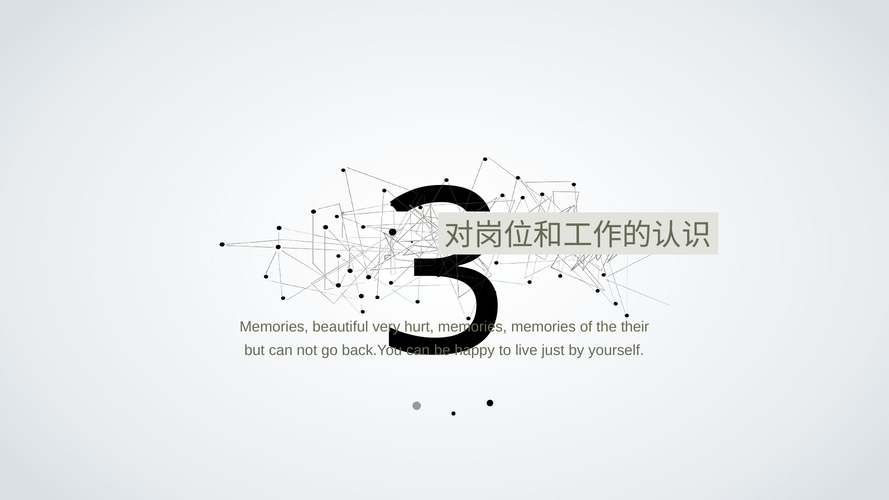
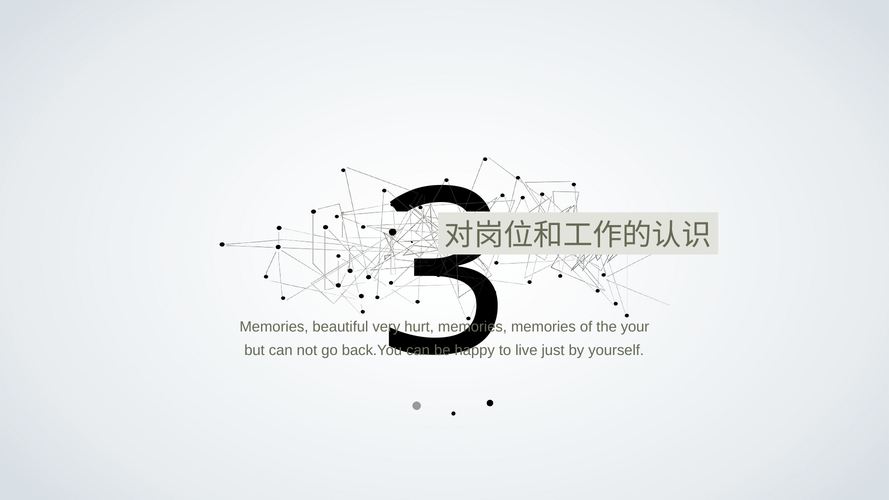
their: their -> your (635, 327)
